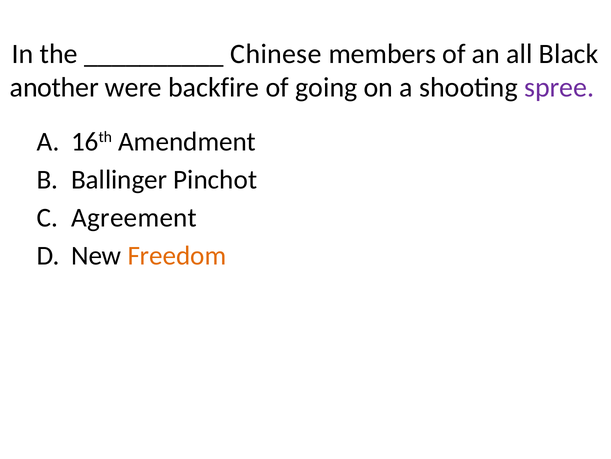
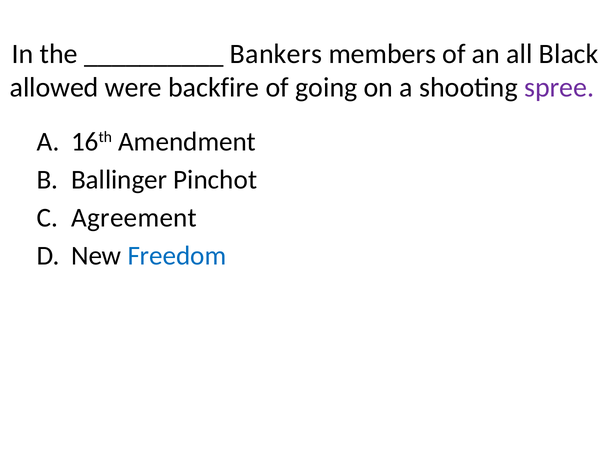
Chinese: Chinese -> Bankers (276, 54)
another: another -> allowed (54, 87)
Freedom colour: orange -> blue (177, 256)
